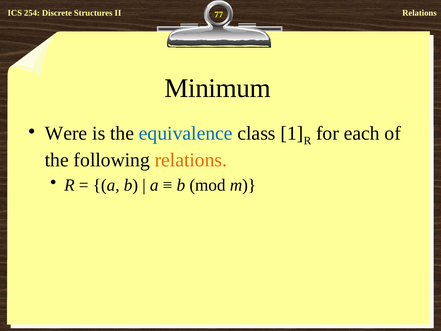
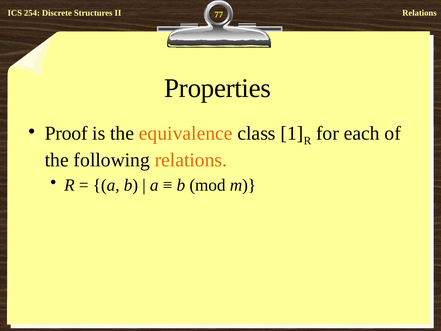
Minimum: Minimum -> Properties (218, 88)
Were: Were -> Proof (66, 133)
equivalence colour: blue -> orange (186, 133)
